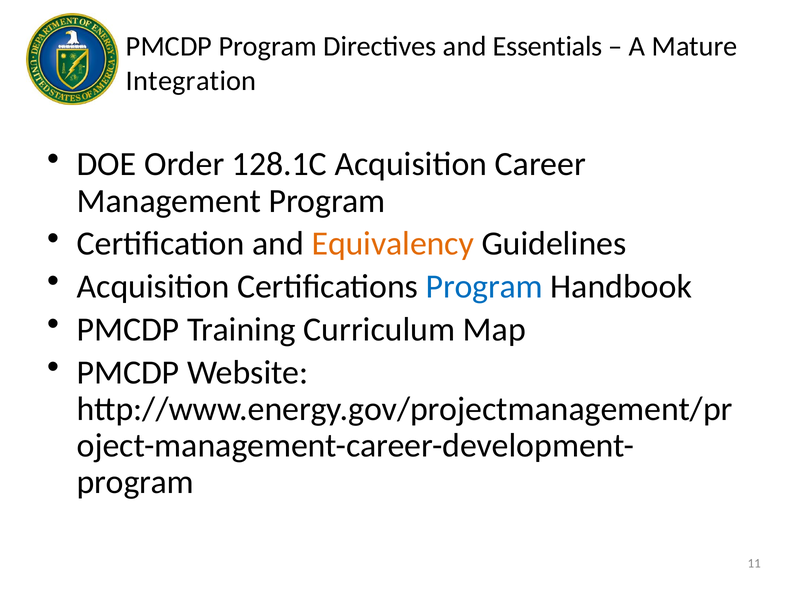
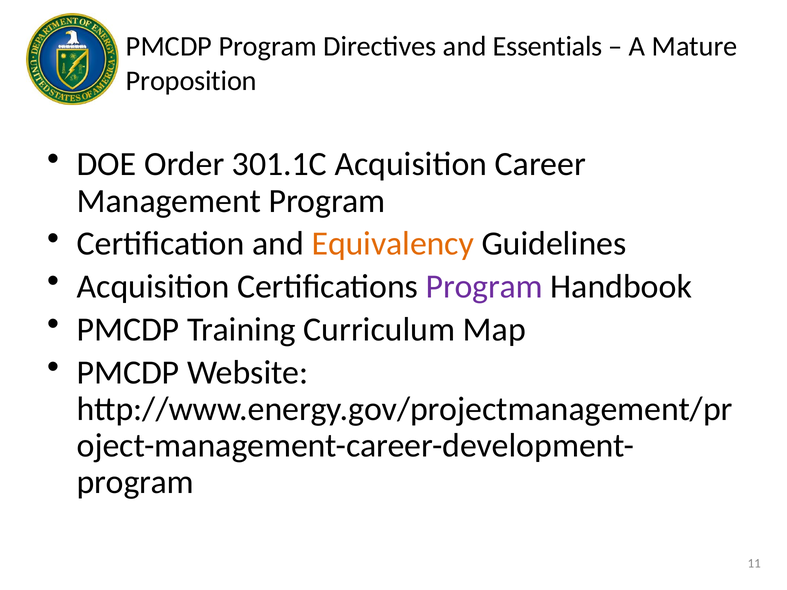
Integration: Integration -> Proposition (191, 81)
128.1C: 128.1C -> 301.1C (279, 164)
Program colour: blue -> purple (484, 287)
